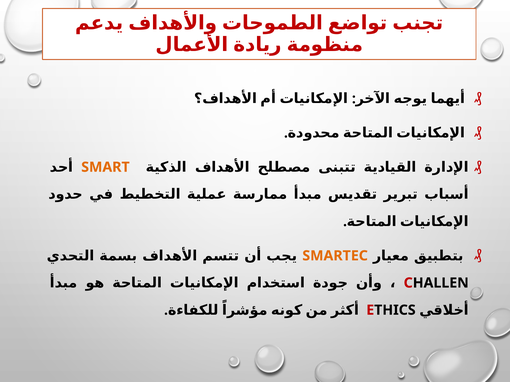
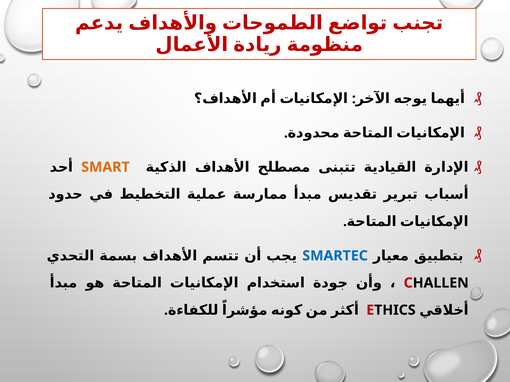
SMARTEC colour: orange -> blue (335, 256)
